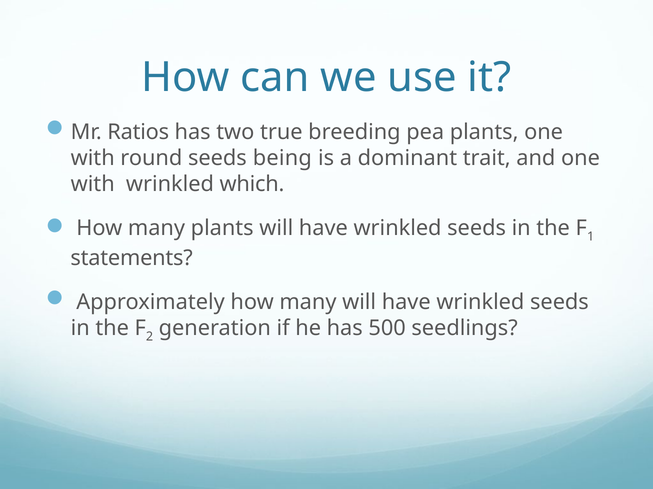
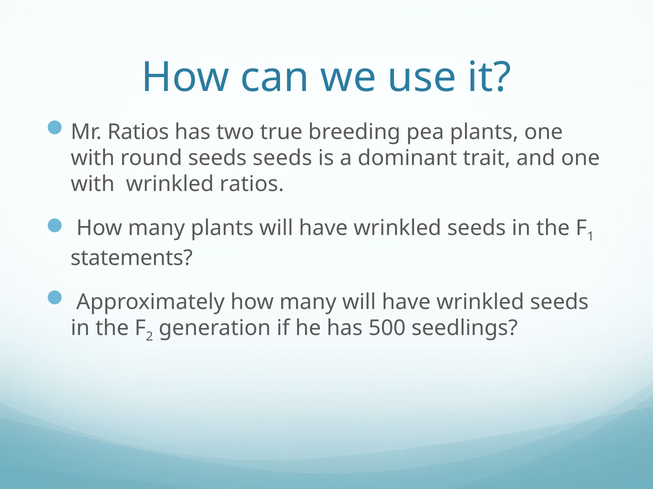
seeds being: being -> seeds (282, 158)
wrinkled which: which -> ratios (252, 184)
